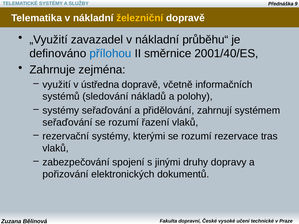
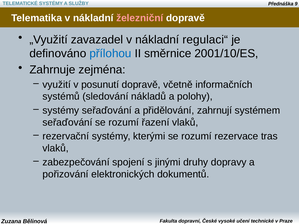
železniční colour: yellow -> pink (140, 18)
průběhu“: průběhu“ -> regulaci“ (205, 40)
2001/40/ES: 2001/40/ES -> 2001/10/ES (226, 54)
ústředna: ústředna -> posunutí (100, 85)
